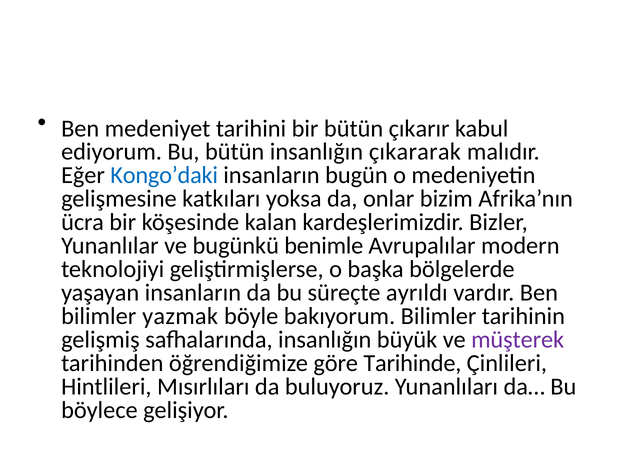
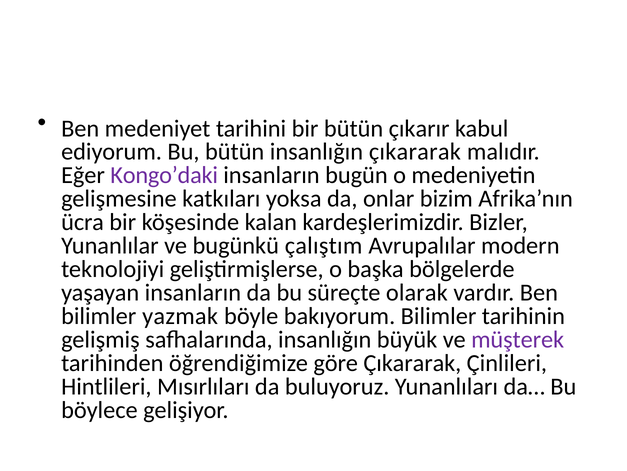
Kongo’daki colour: blue -> purple (164, 175)
benimle: benimle -> çalıştım (324, 245)
ayrıldı: ayrıldı -> olarak (417, 292)
göre Tarihinde: Tarihinde -> Çıkararak (412, 362)
